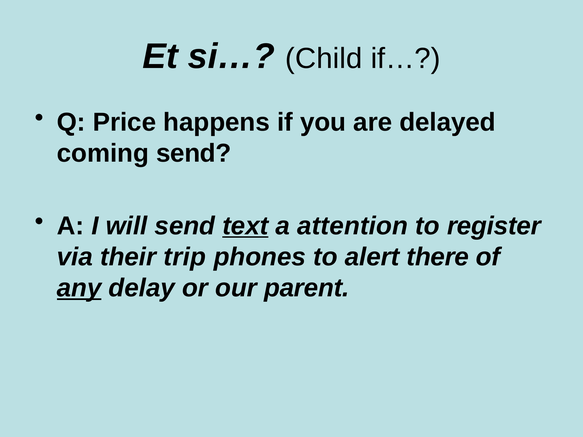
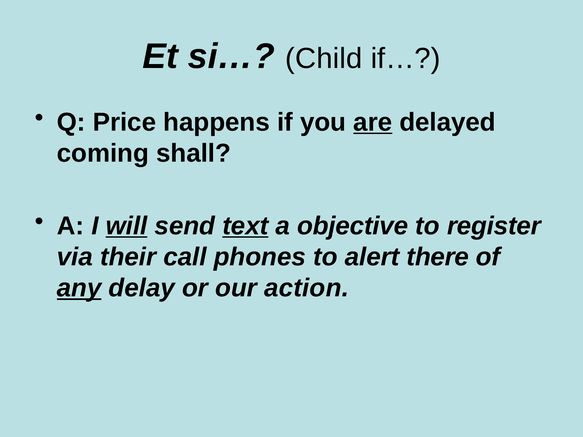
are underline: none -> present (373, 122)
coming send: send -> shall (194, 153)
will underline: none -> present (127, 226)
attention: attention -> objective (353, 226)
trip: trip -> call (185, 257)
parent: parent -> action (306, 288)
